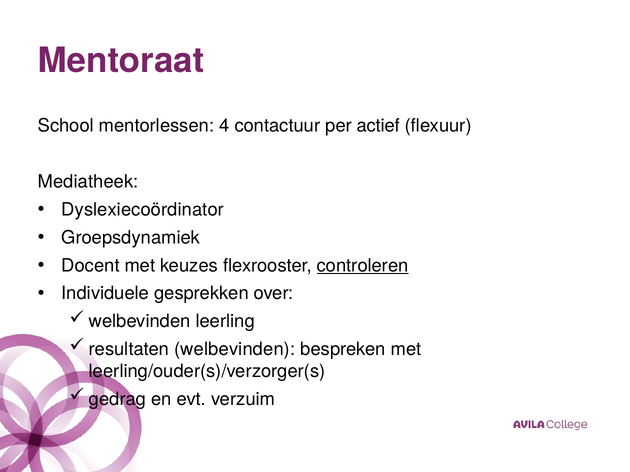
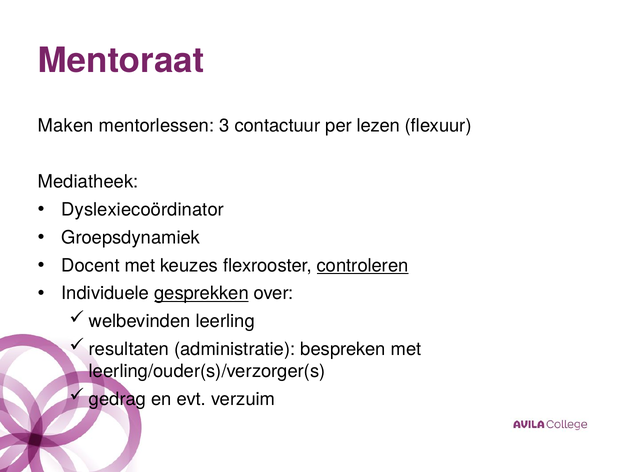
School: School -> Maken (66, 126)
4: 4 -> 3 (224, 126)
actief: actief -> lezen (378, 126)
gesprekken underline: none -> present (202, 294)
resultaten welbevinden: welbevinden -> administratie (235, 350)
